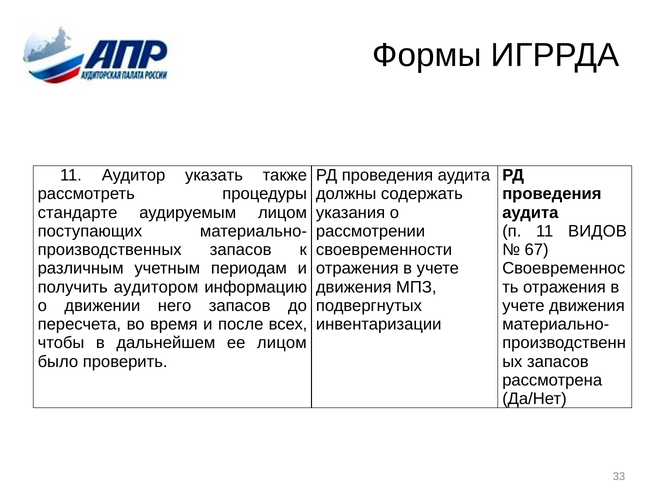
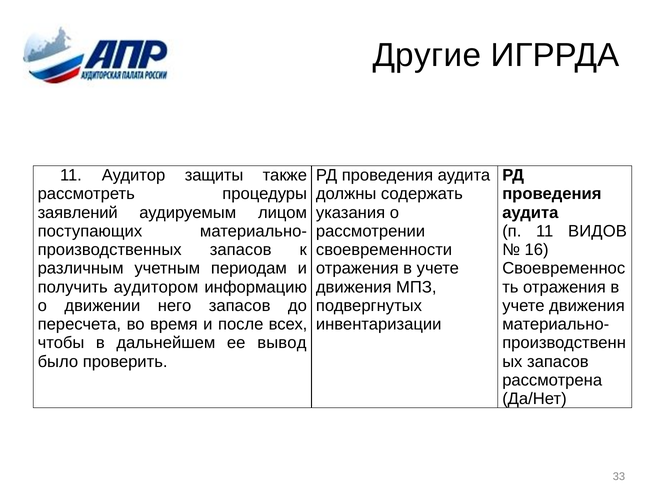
Формы: Формы -> Другие (427, 55)
указать: указать -> защиты (214, 175)
стандарте: стандарте -> заявлений (78, 212)
67: 67 -> 16 (537, 250)
ее лицом: лицом -> вывод (282, 343)
